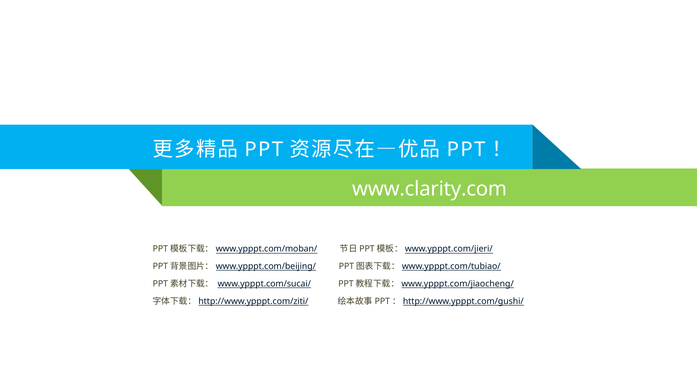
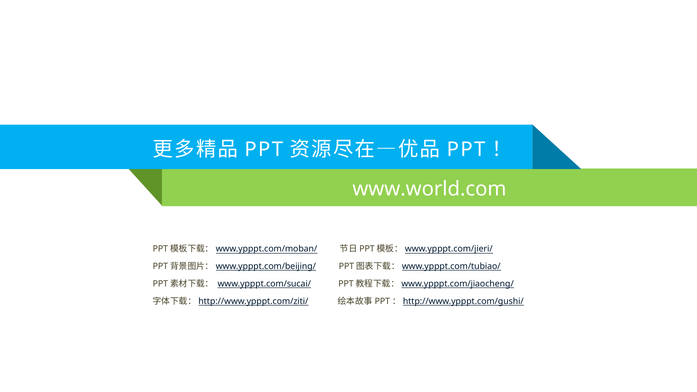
www.clarity.com: www.clarity.com -> www.world.com (429, 189)
